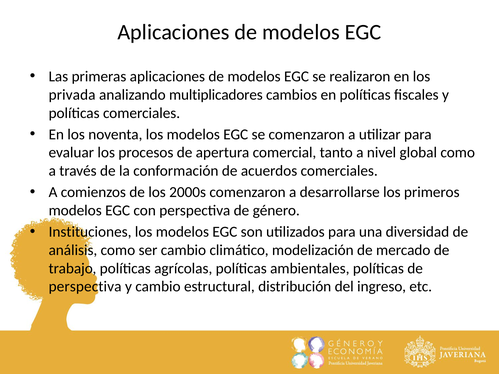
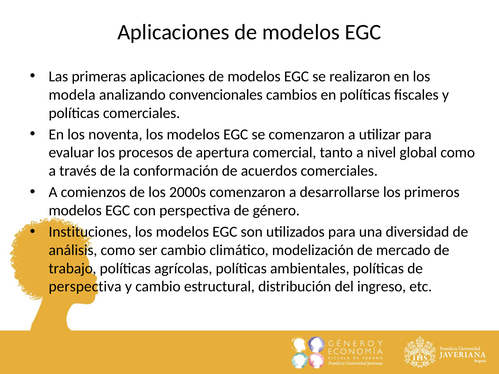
privada: privada -> modela (72, 95)
multiplicadores: multiplicadores -> convencionales (216, 95)
